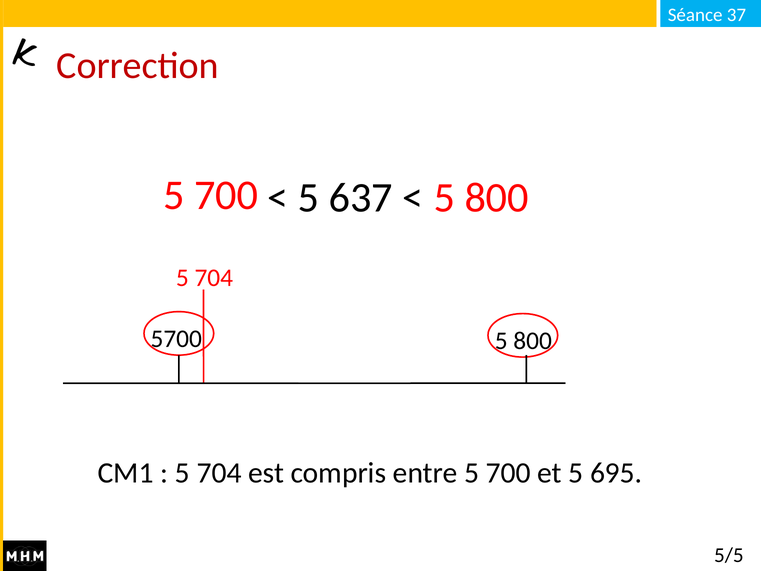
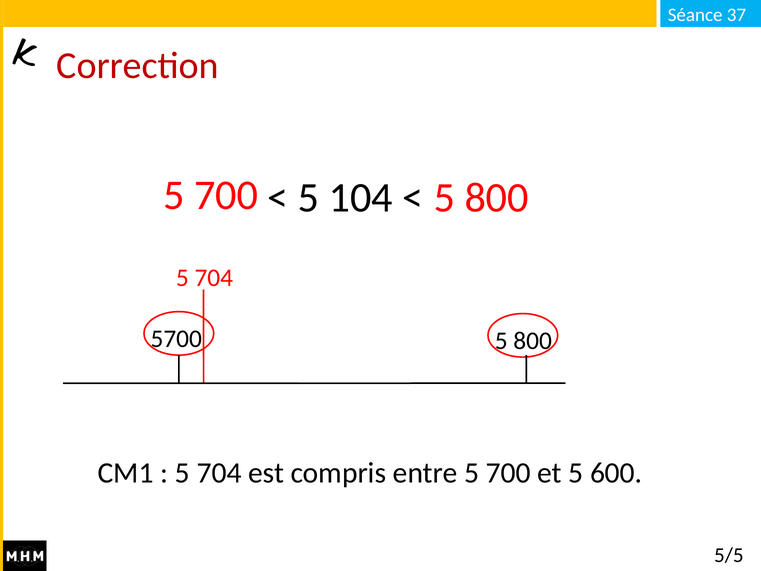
637: 637 -> 104 (361, 198)
695: 695 -> 600 (616, 473)
